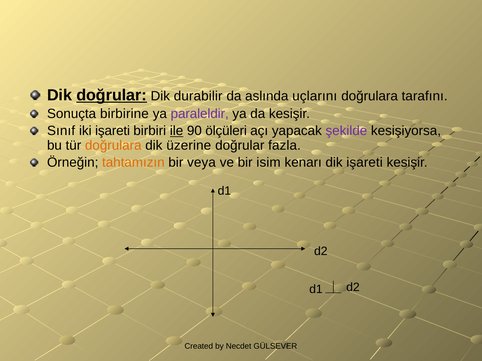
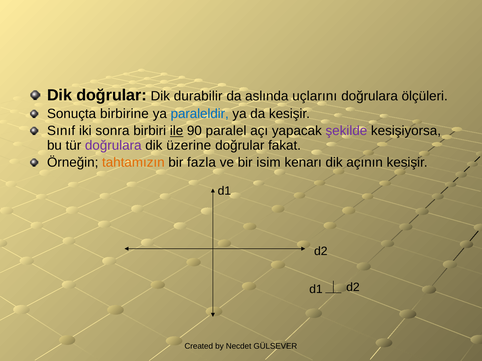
doğrular underline: present -> none (112, 95)
tarafını: tarafını -> ölçüleri (425, 96)
paraleldir colour: purple -> blue (200, 114)
iki işareti: işareti -> sonra (112, 131)
ölçüleri: ölçüleri -> paralel (226, 131)
doğrulara colour: orange -> purple (113, 146)
fazla: fazla -> fakat (285, 146)
veya: veya -> fazla (201, 163)
dik işareti: işareti -> açının (365, 163)
